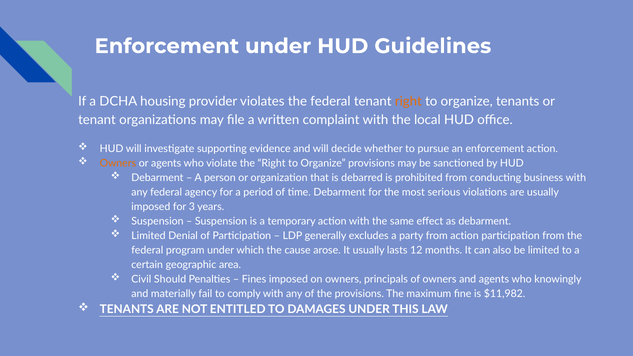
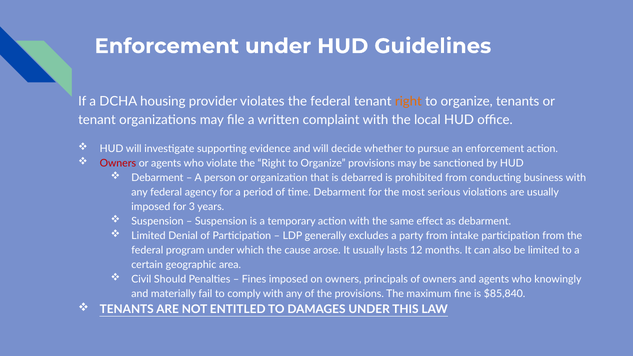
Owners colour: orange -> red (118, 163)
from action: action -> intake (465, 236)
$11,982: $11,982 -> $85,840 (505, 294)
